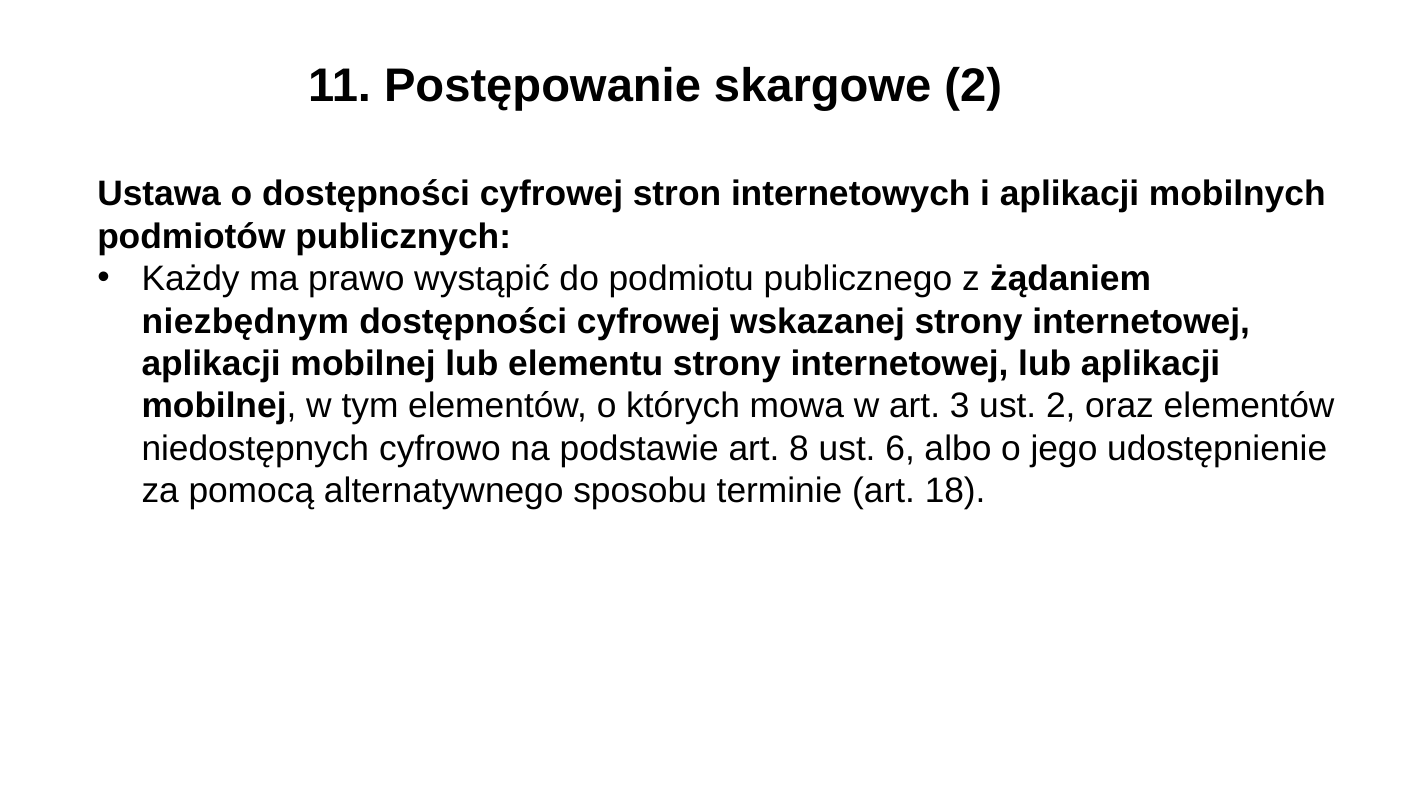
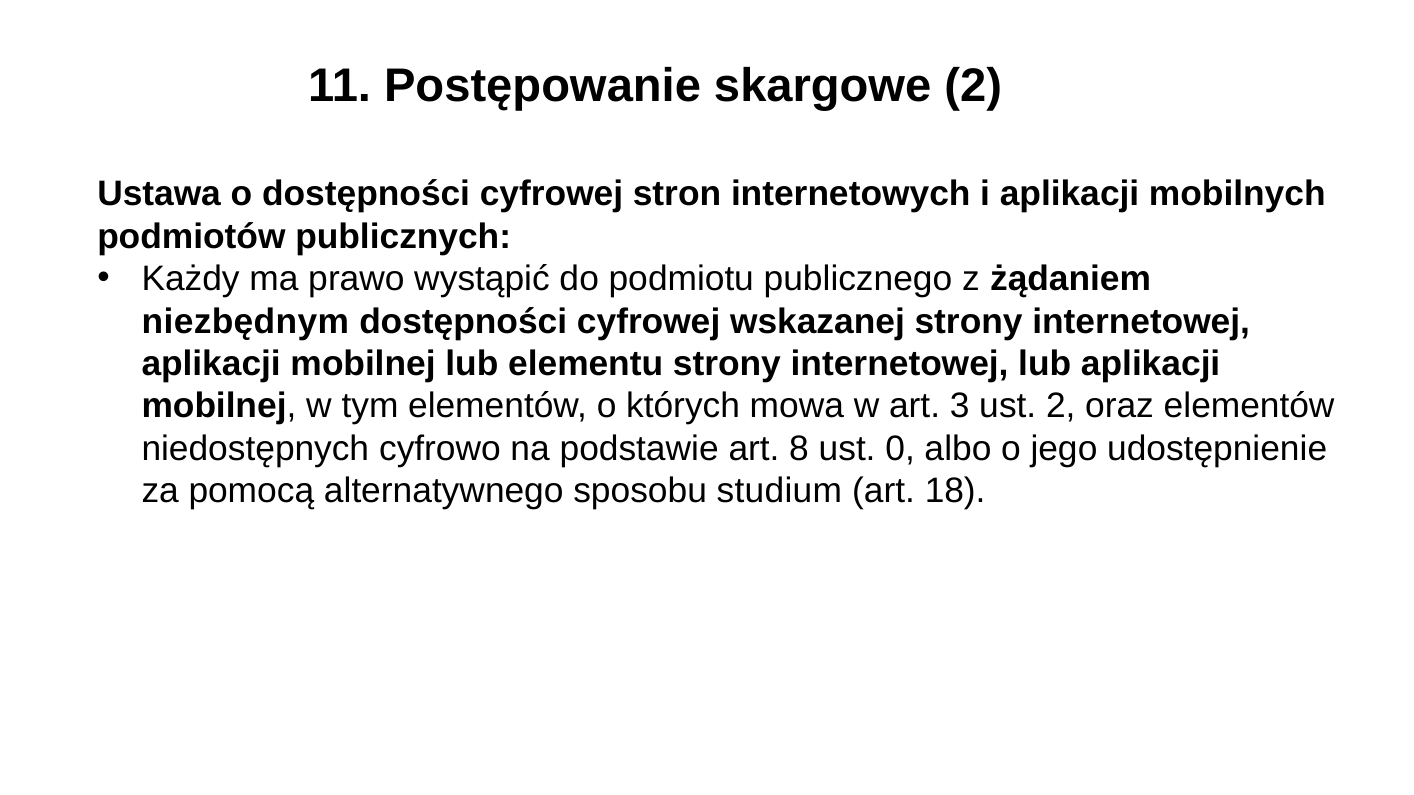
6: 6 -> 0 (900, 449)
terminie: terminie -> studium (779, 491)
